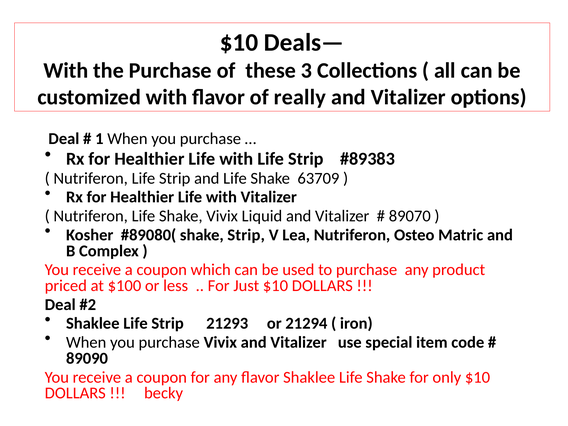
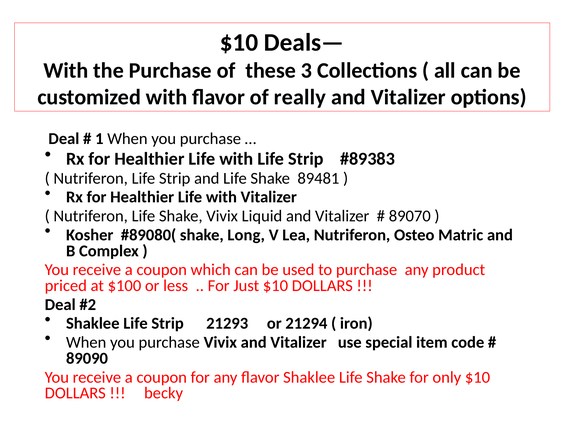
63709: 63709 -> 89481 (318, 178)
shake Strip: Strip -> Long (246, 235)
